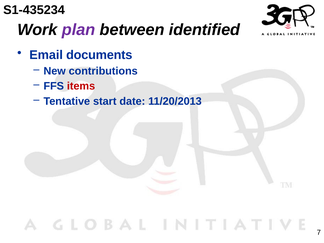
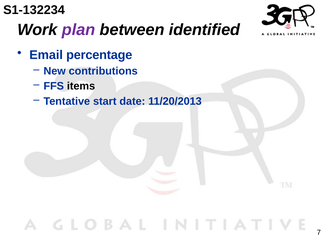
S1-435234: S1-435234 -> S1-132234 (34, 10)
documents: documents -> percentage (99, 55)
items colour: red -> black (81, 86)
